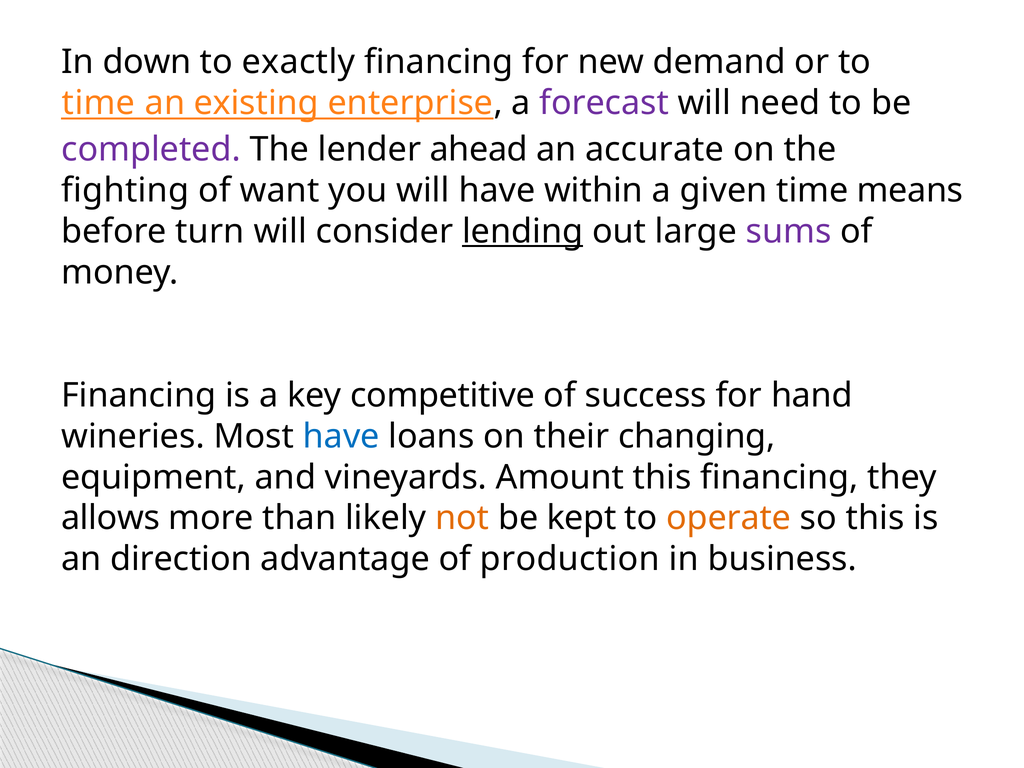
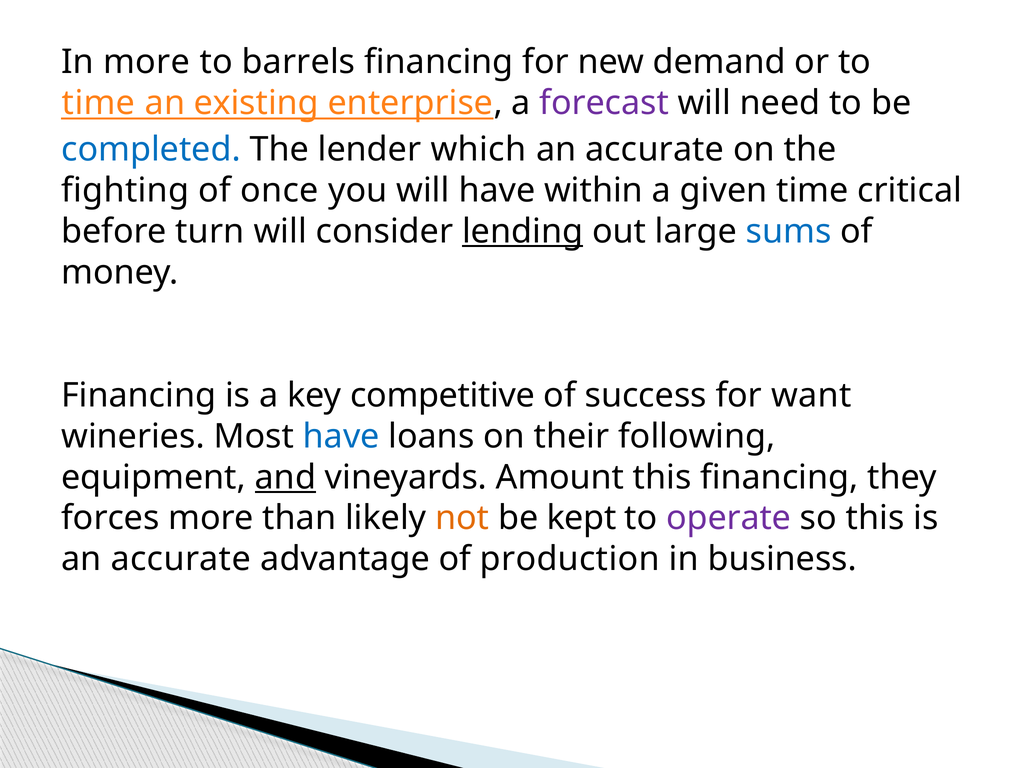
In down: down -> more (147, 62)
exactly: exactly -> barrels (299, 62)
completed colour: purple -> blue (151, 150)
ahead: ahead -> which (478, 150)
want: want -> once (279, 191)
means: means -> critical (910, 191)
sums colour: purple -> blue (789, 232)
hand: hand -> want (811, 395)
changing: changing -> following (697, 436)
and underline: none -> present (285, 477)
allows: allows -> forces (110, 518)
operate colour: orange -> purple (729, 518)
direction: direction -> accurate (181, 559)
